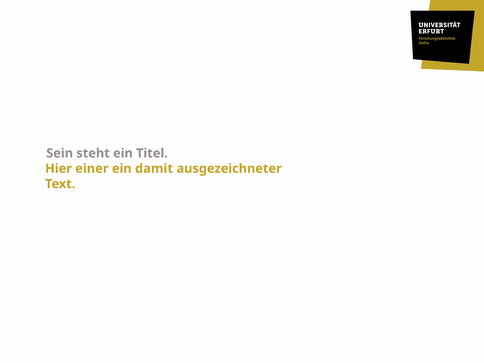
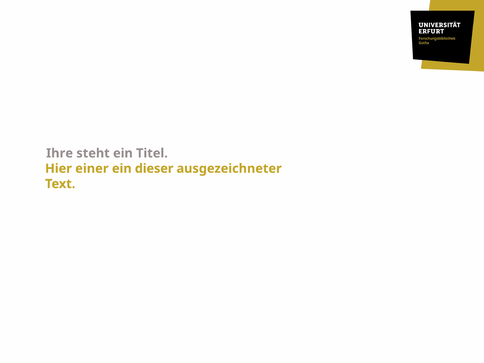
Sein: Sein -> Ihre (60, 153)
damit: damit -> dieser (154, 169)
